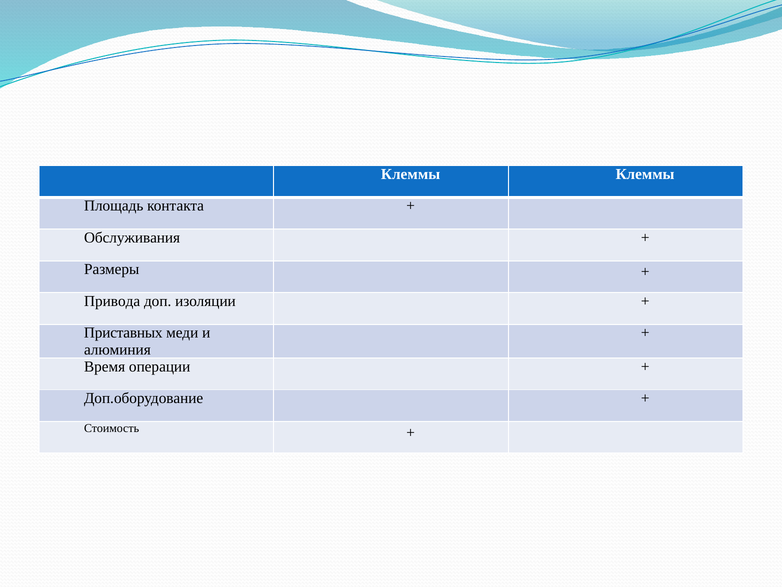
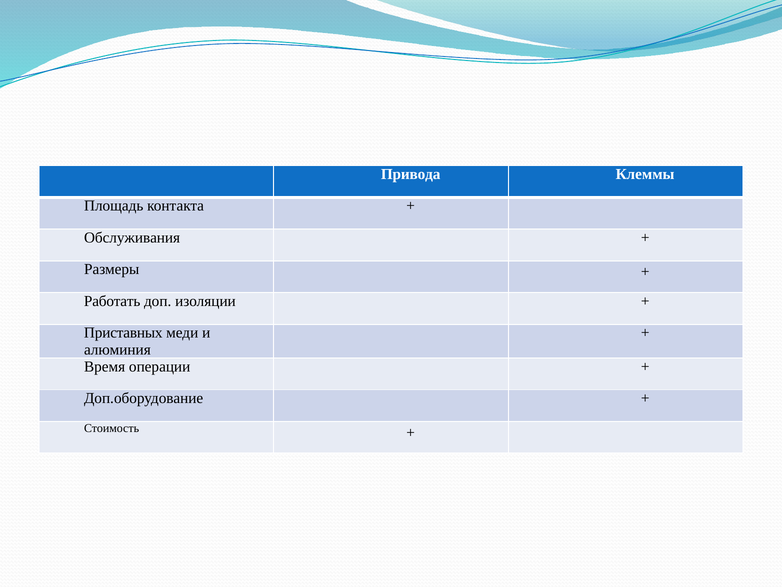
Клеммы: Клеммы -> Привода (411, 174)
Привода: Привода -> Работать (112, 301)
